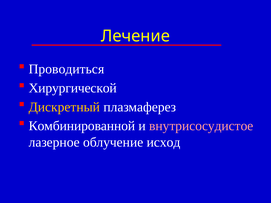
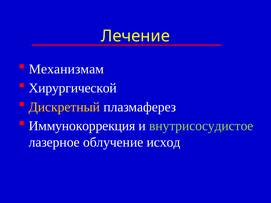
Проводиться: Проводиться -> Механизмам (66, 69)
Комбинированной: Комбинированной -> Иммунокоррекция (82, 126)
внутрисосудистое colour: pink -> light green (201, 126)
